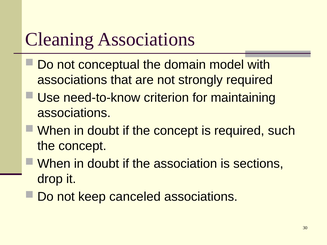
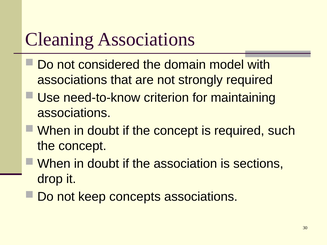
conceptual: conceptual -> considered (109, 65)
canceled: canceled -> concepts (135, 197)
